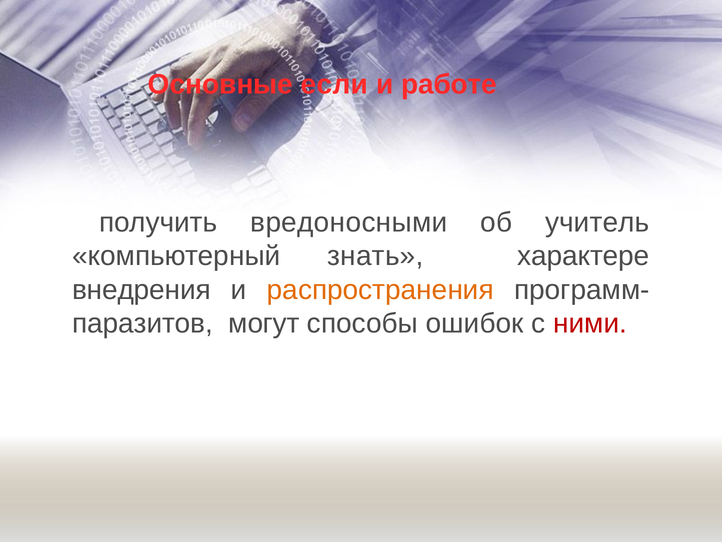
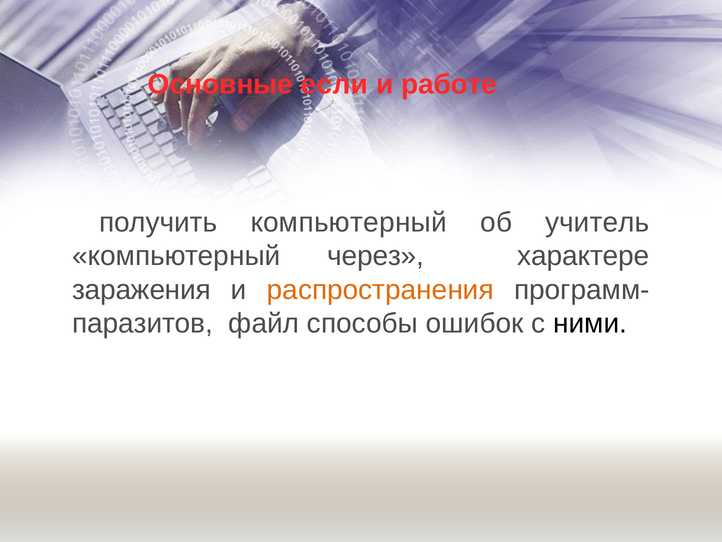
получить вредоносными: вредоносными -> компьютерный (349, 222)
знать: знать -> через (376, 256)
внедрения: внедрения -> заражения (141, 290)
могут: могут -> файл (264, 323)
ними colour: red -> black (590, 323)
